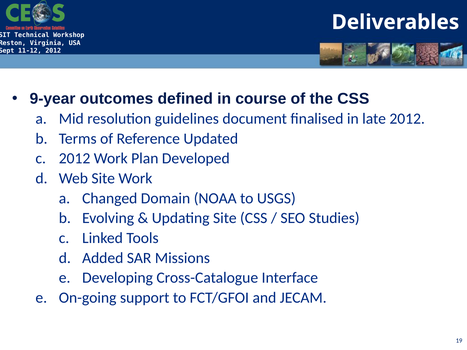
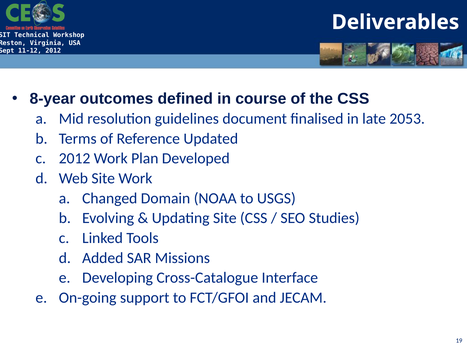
9-year: 9-year -> 8-year (53, 99)
late 2012: 2012 -> 2053 (407, 119)
